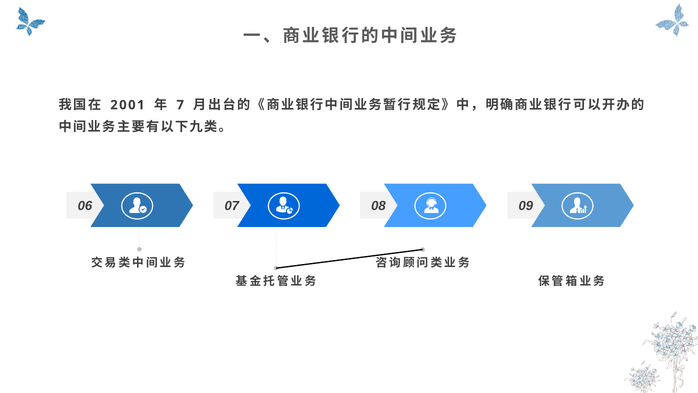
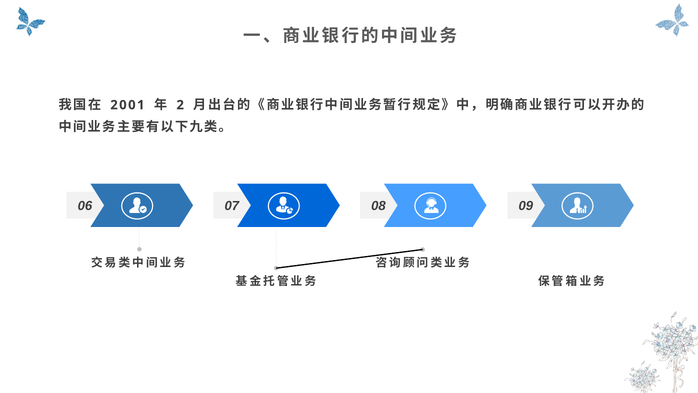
7: 7 -> 2 (180, 105)
